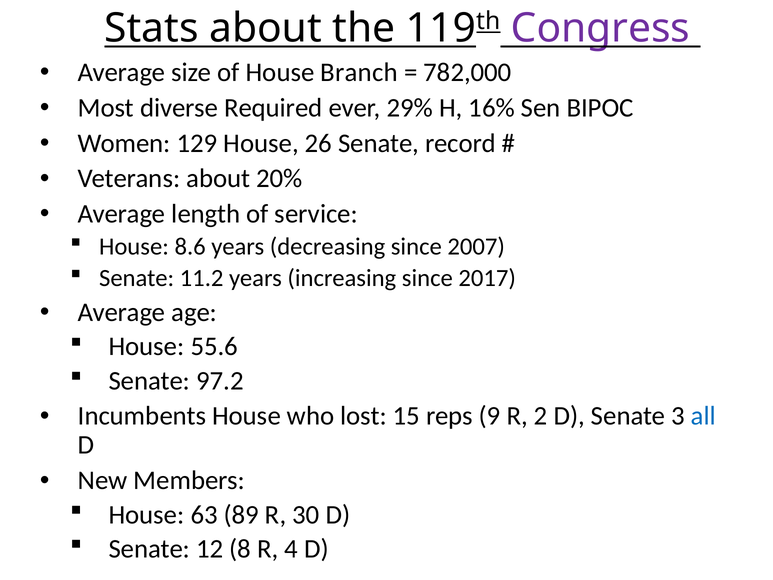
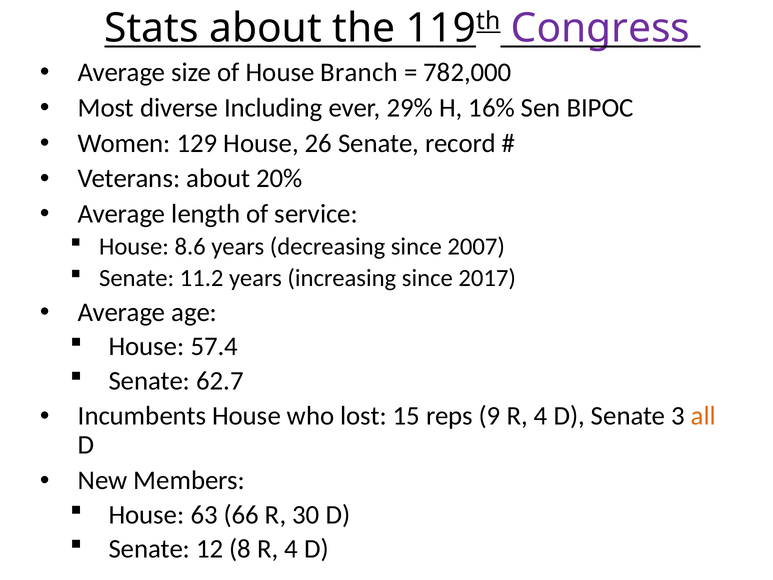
Required: Required -> Including (273, 108)
55.6: 55.6 -> 57.4 (214, 346)
97.2: 97.2 -> 62.7 (220, 381)
9 R 2: 2 -> 4 (541, 416)
all colour: blue -> orange (703, 416)
89: 89 -> 66 (241, 514)
